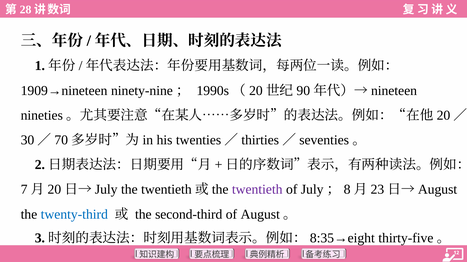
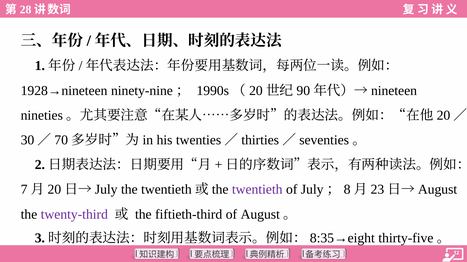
1909→nineteen: 1909→nineteen -> 1928→nineteen (64, 91)
twenty-third colour: blue -> purple (74, 215)
second-third: second-third -> fiftieth-third (189, 215)
